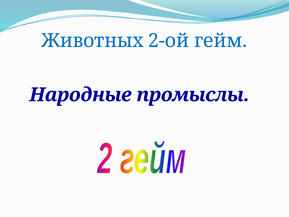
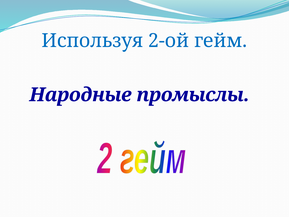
Животных: Животных -> Используя (92, 41)
